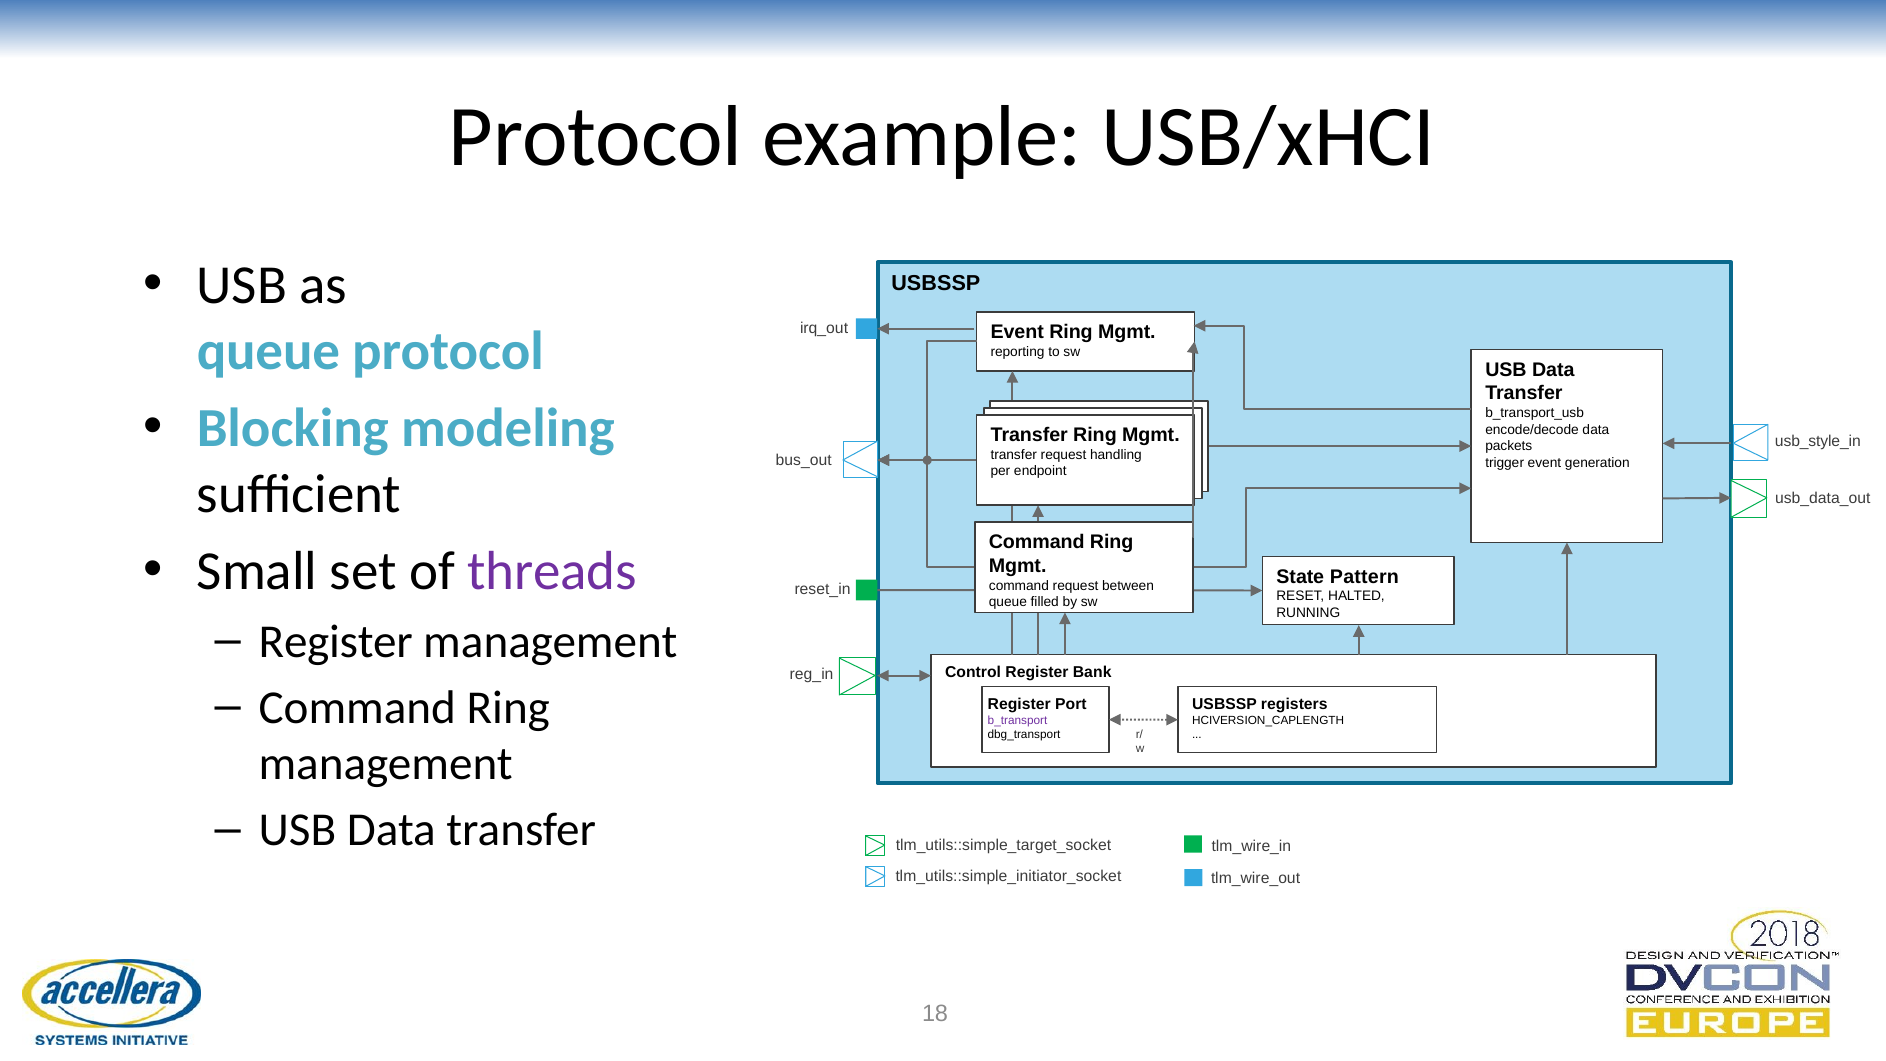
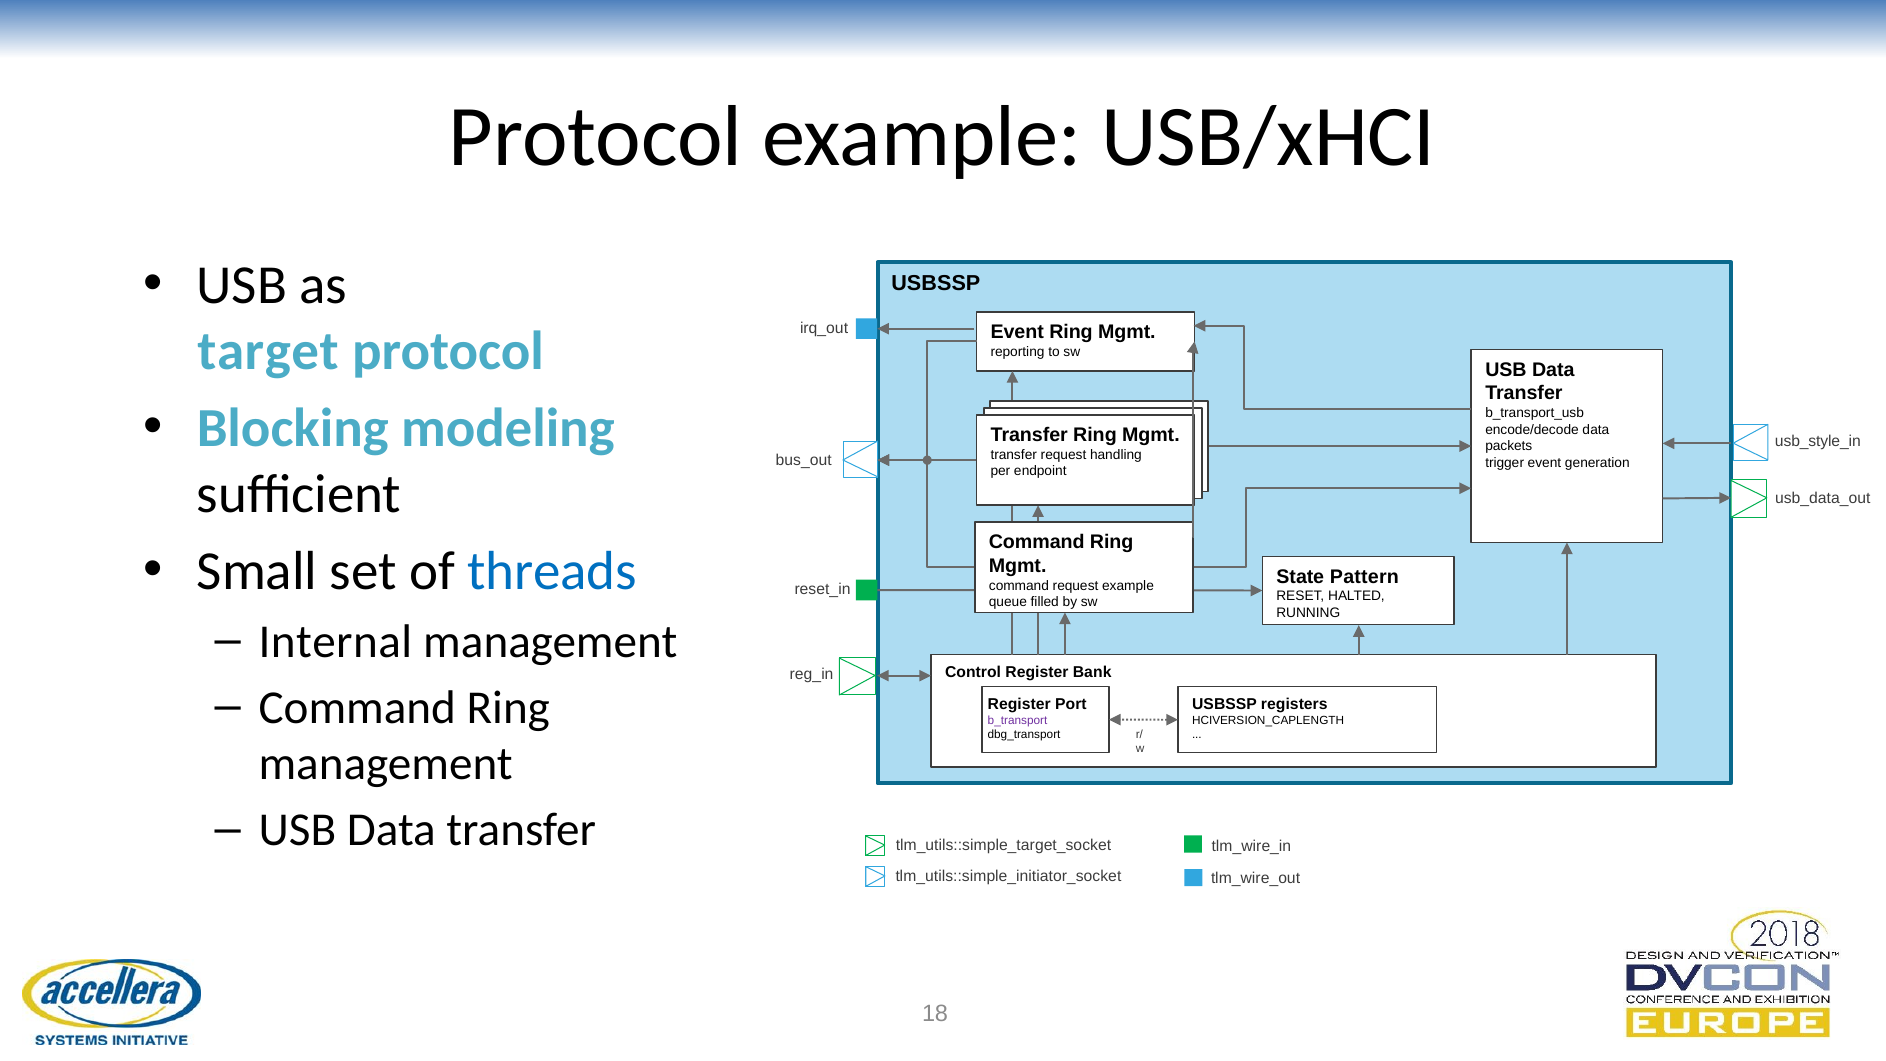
queue: queue -> target (268, 351)
threads colour: purple -> blue (552, 572)
request between: between -> example (1128, 586)
Register: Register -> Internal (335, 642)
